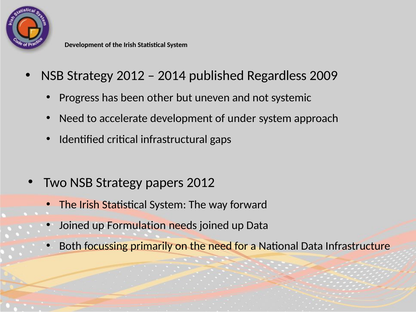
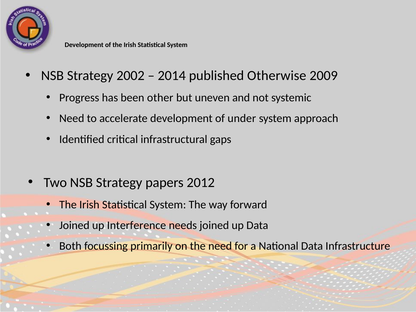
Strategy 2012: 2012 -> 2002 (130, 76)
Regardless: Regardless -> Otherwise (277, 76)
Formulation: Formulation -> Interference (137, 225)
